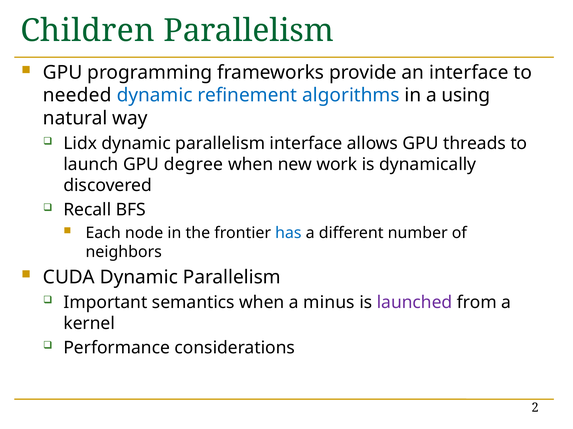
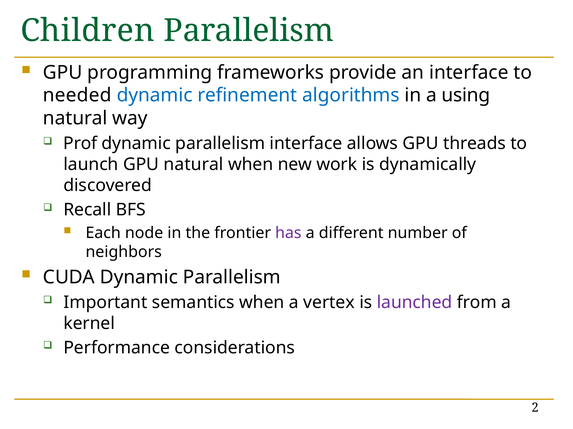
Lidx: Lidx -> Prof (80, 144)
GPU degree: degree -> natural (194, 165)
has colour: blue -> purple (288, 233)
minus: minus -> vertex (329, 303)
